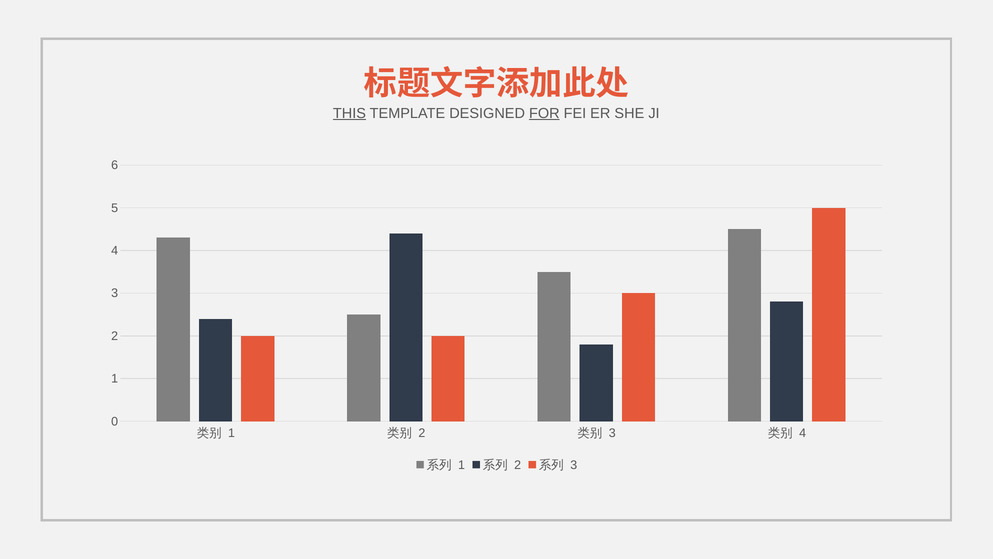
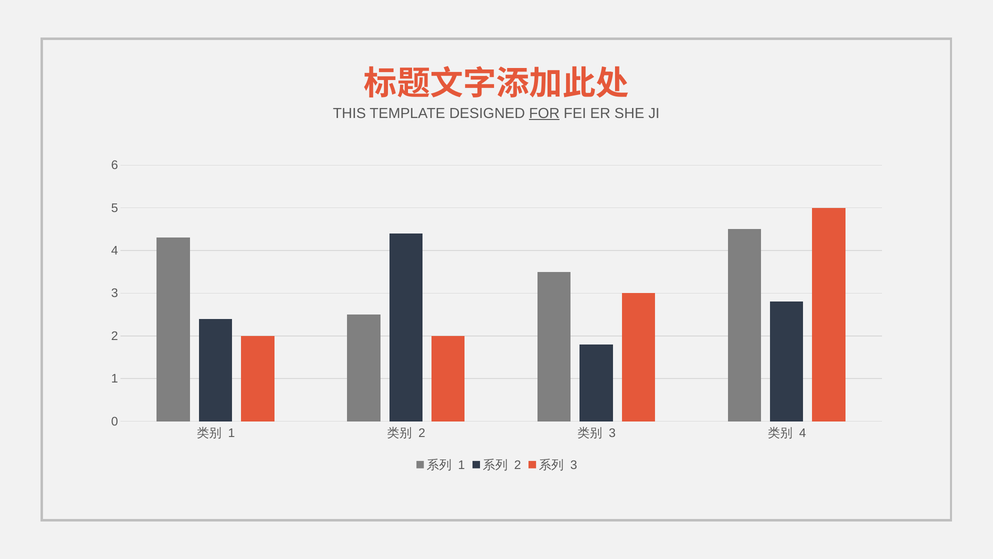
THIS underline: present -> none (349, 113)
